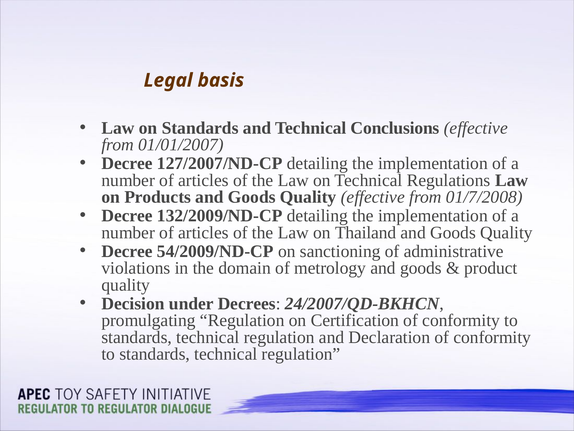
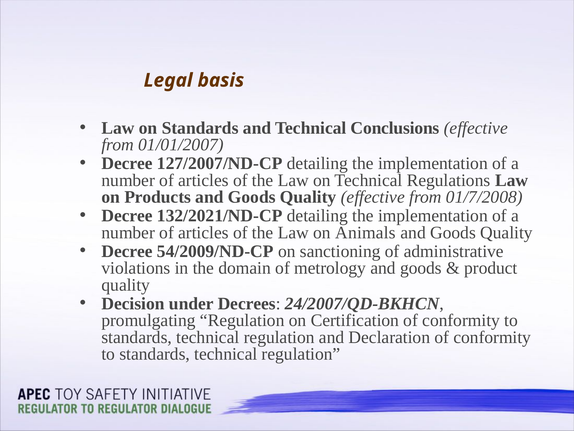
132/2009/ND-CP: 132/2009/ND-CP -> 132/2021/ND-CP (220, 216)
Thailand: Thailand -> Animals (366, 232)
